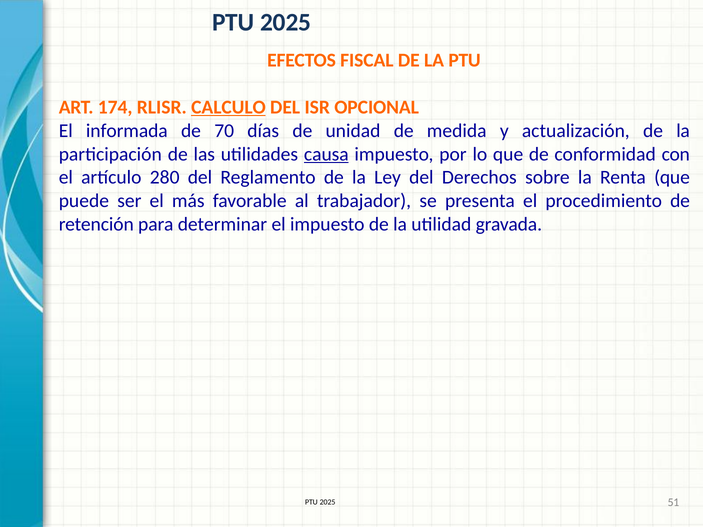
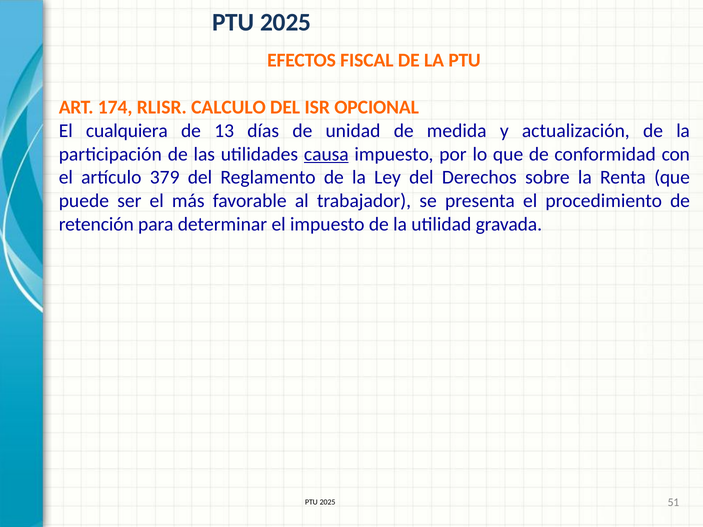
CALCULO underline: present -> none (229, 107)
informada: informada -> cualquiera (127, 131)
70: 70 -> 13 (224, 131)
280: 280 -> 379 (165, 178)
